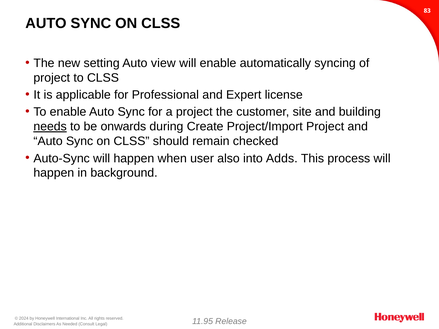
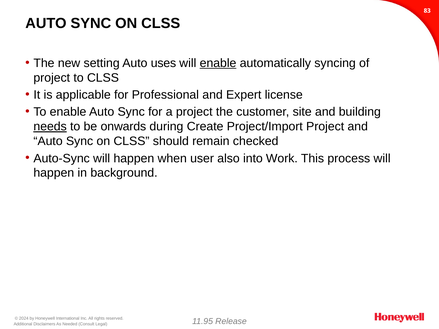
view: view -> uses (163, 63)
enable underline: none -> present (218, 63)
Adds: Adds -> Work (282, 158)
